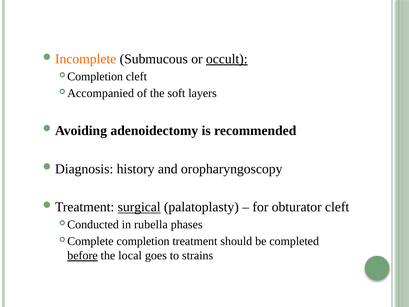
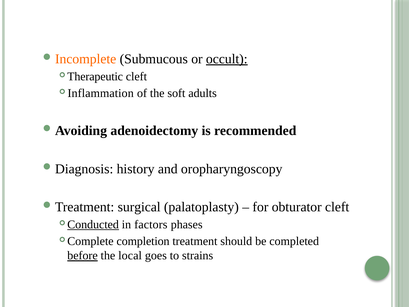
Completion: Completion -> Therapeutic (95, 77)
Accompanied: Accompanied -> Inflammation (101, 93)
layers: layers -> adults (203, 93)
surgical underline: present -> none (139, 207)
Conducted underline: none -> present (93, 224)
rubella: rubella -> factors (151, 224)
